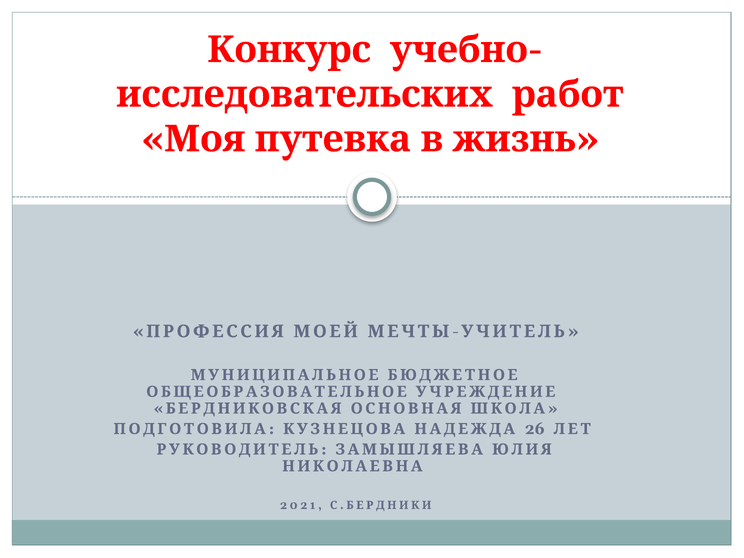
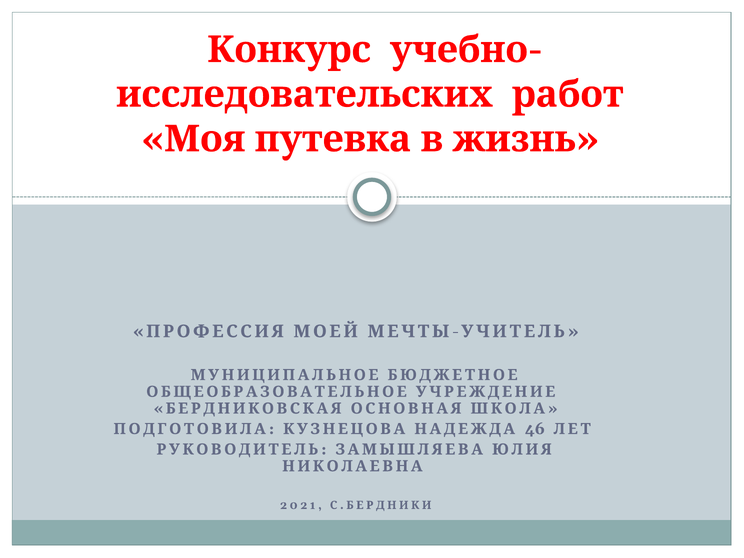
26: 26 -> 46 (535, 429)
